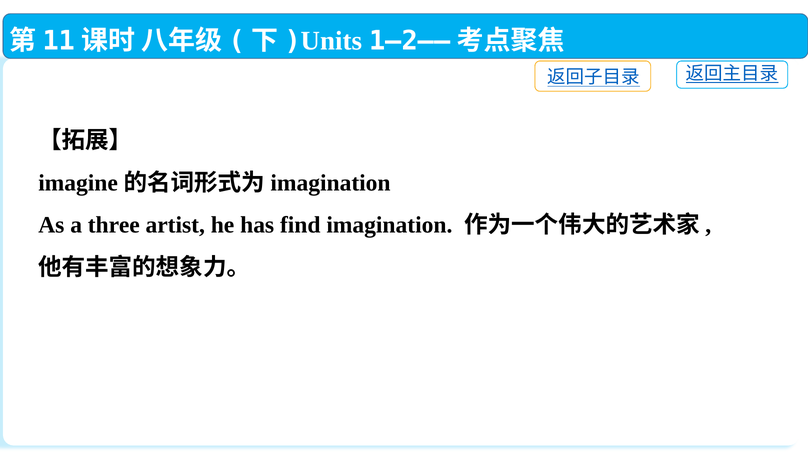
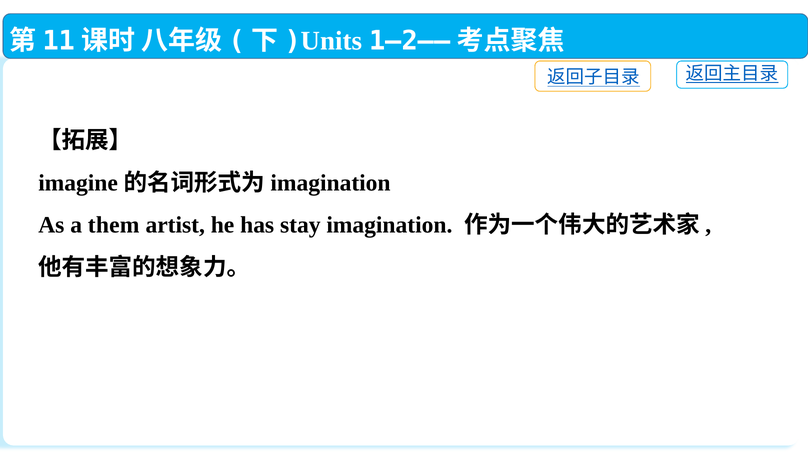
three: three -> them (114, 225)
find: find -> stay (300, 225)
